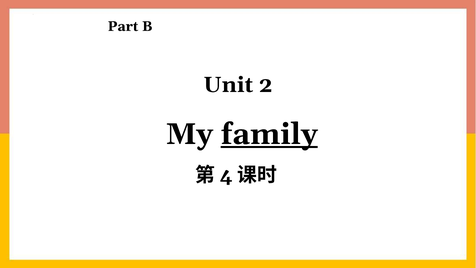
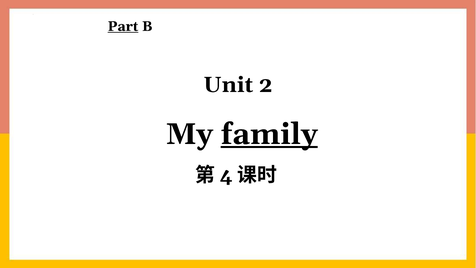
Part underline: none -> present (123, 26)
